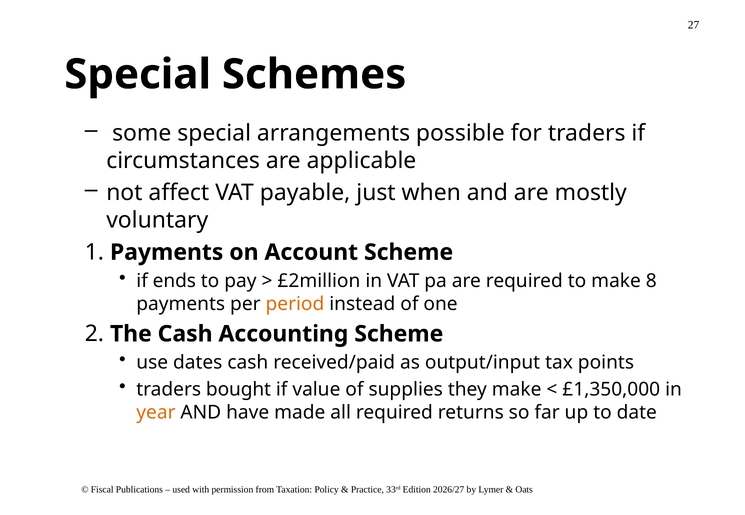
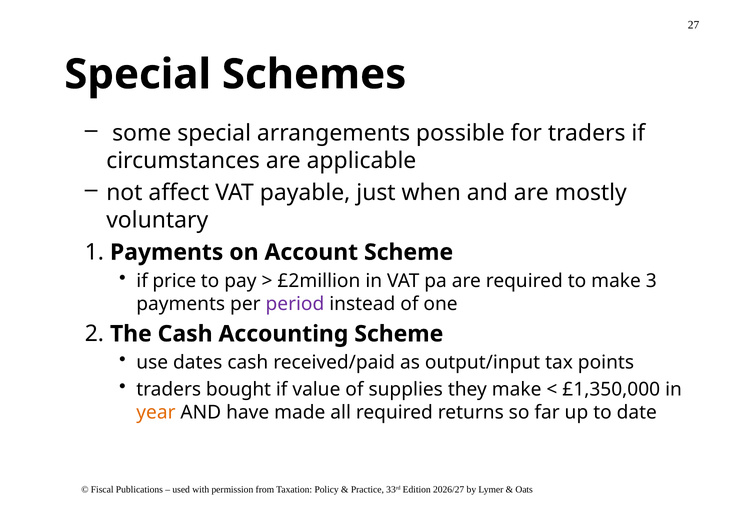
ends: ends -> price (174, 281)
8: 8 -> 3 (651, 281)
period colour: orange -> purple (295, 304)
